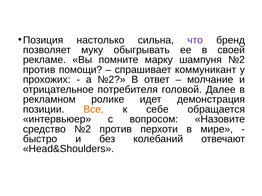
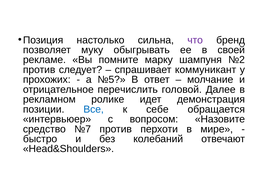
помощи: помощи -> следует (80, 70)
а №2: №2 -> №5 (112, 80)
потребителя: потребителя -> перечислить (128, 90)
Все colour: orange -> blue (94, 110)
средство №2: №2 -> №7 (83, 129)
